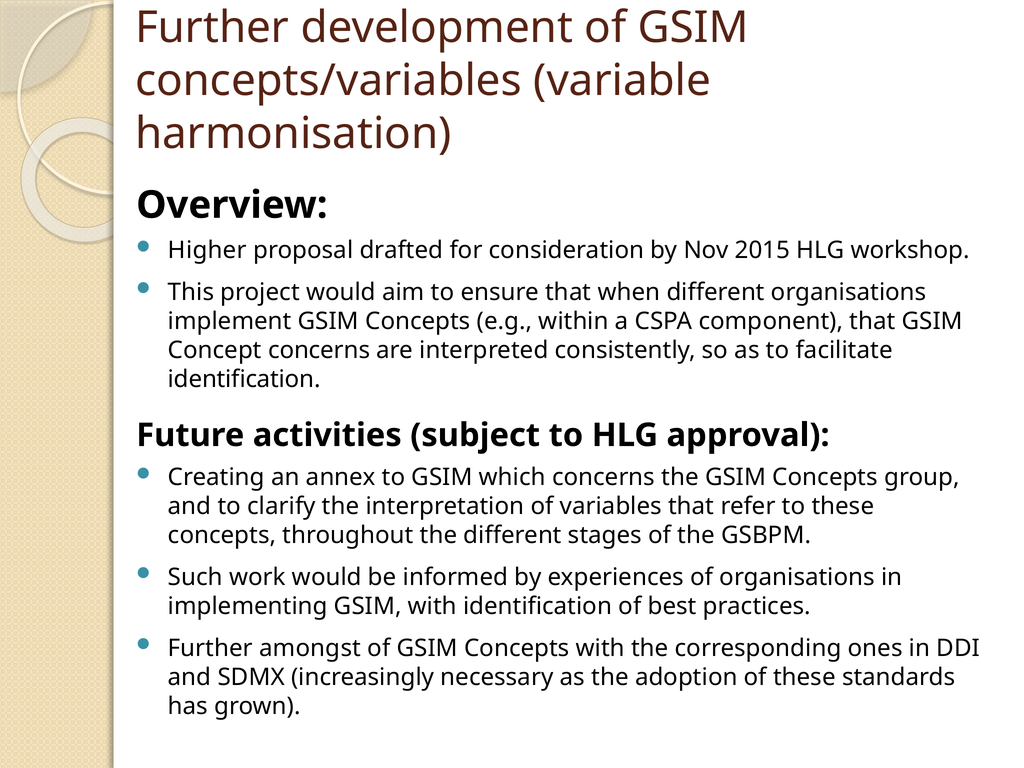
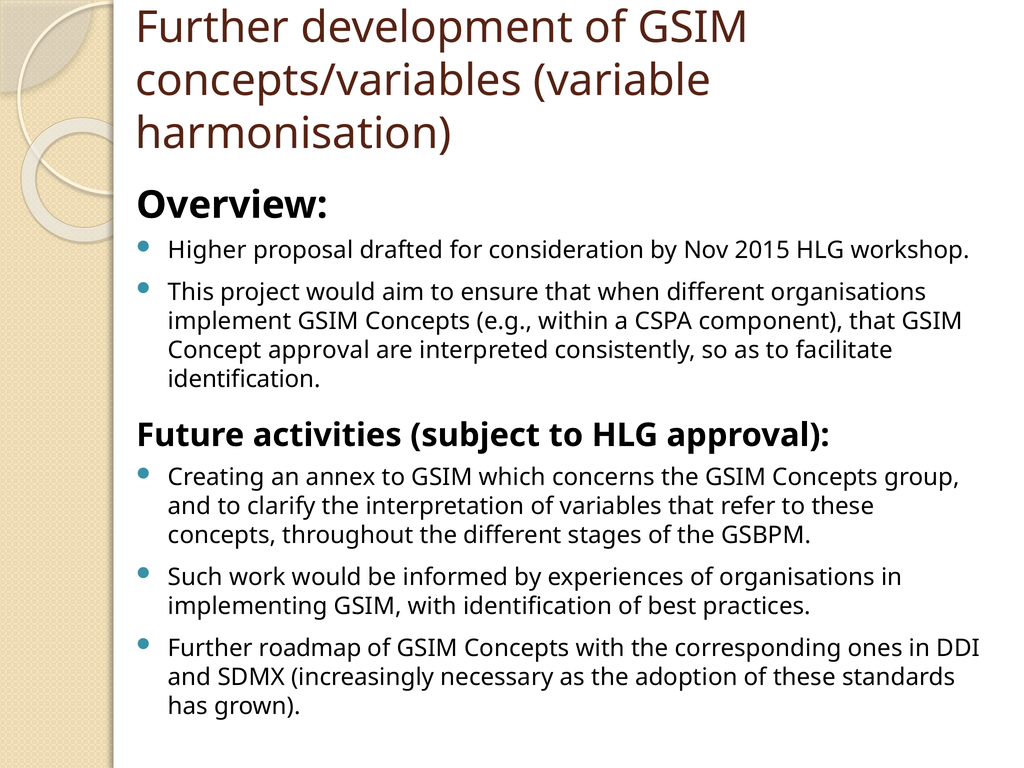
Concept concerns: concerns -> approval (319, 350)
amongst: amongst -> roadmap (310, 648)
